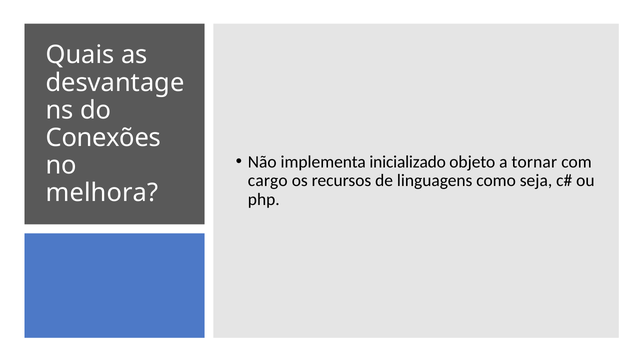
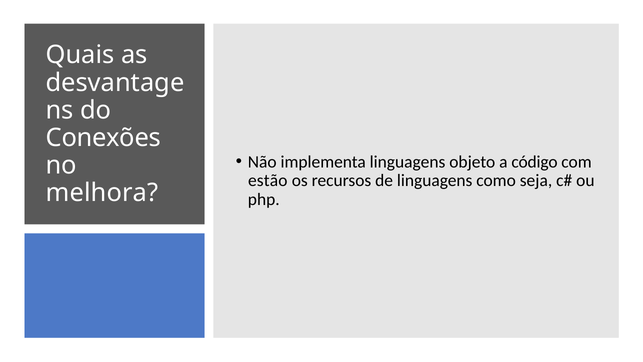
implementa inicializado: inicializado -> linguagens (408, 162)
tornar: tornar -> código (535, 162)
cargo: cargo -> estão (268, 180)
